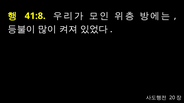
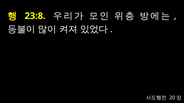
41:8: 41:8 -> 23:8 (35, 16)
